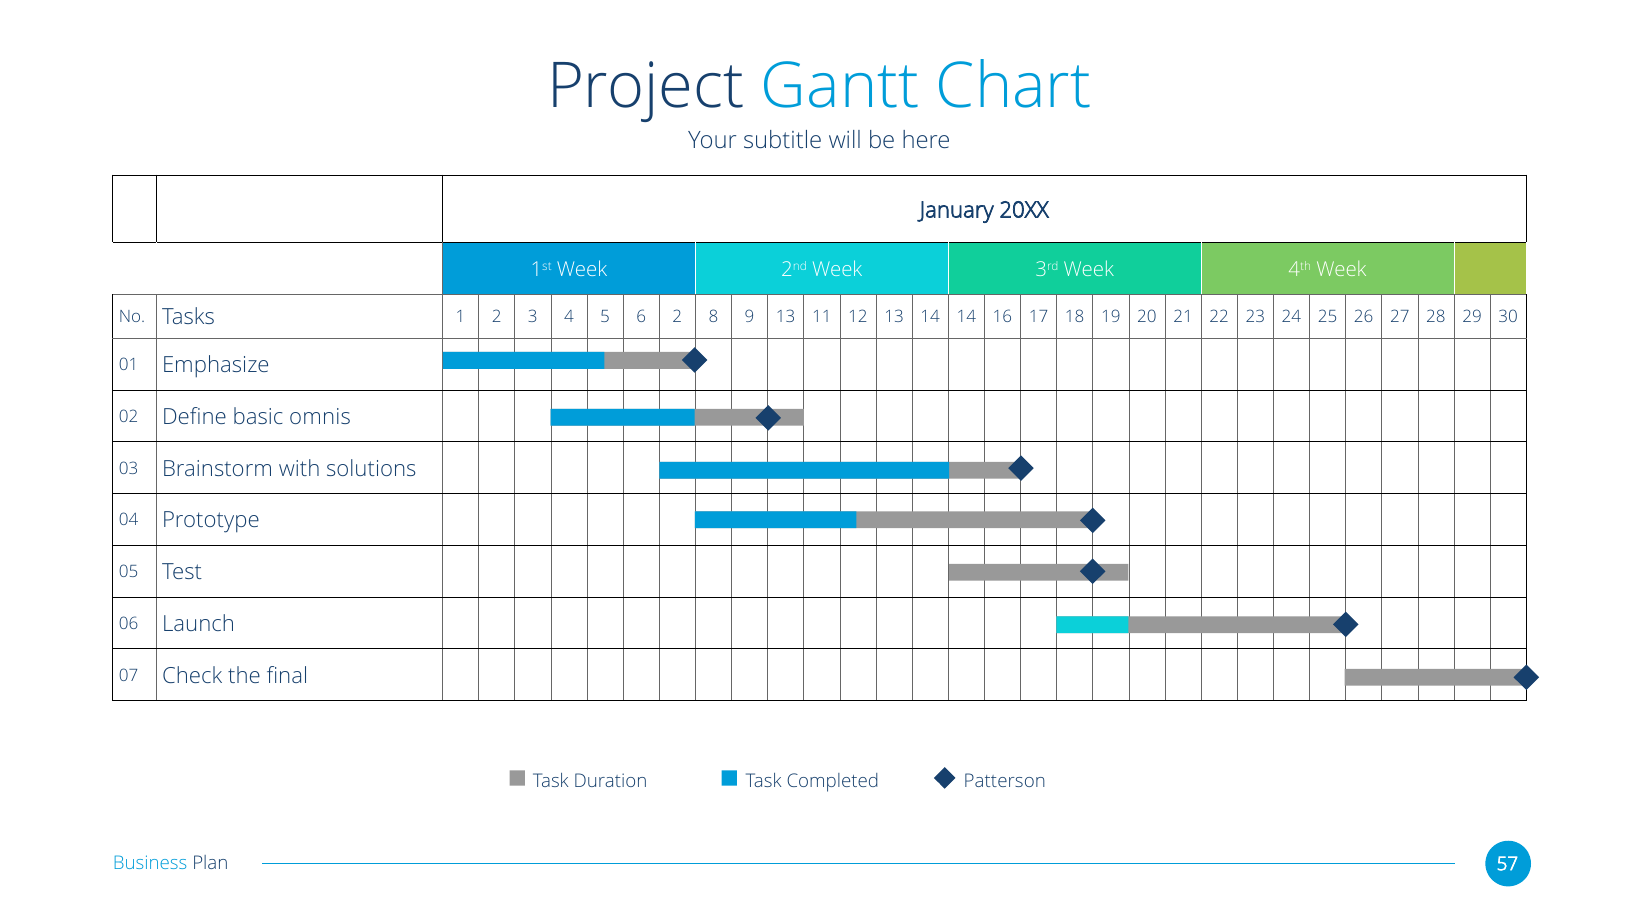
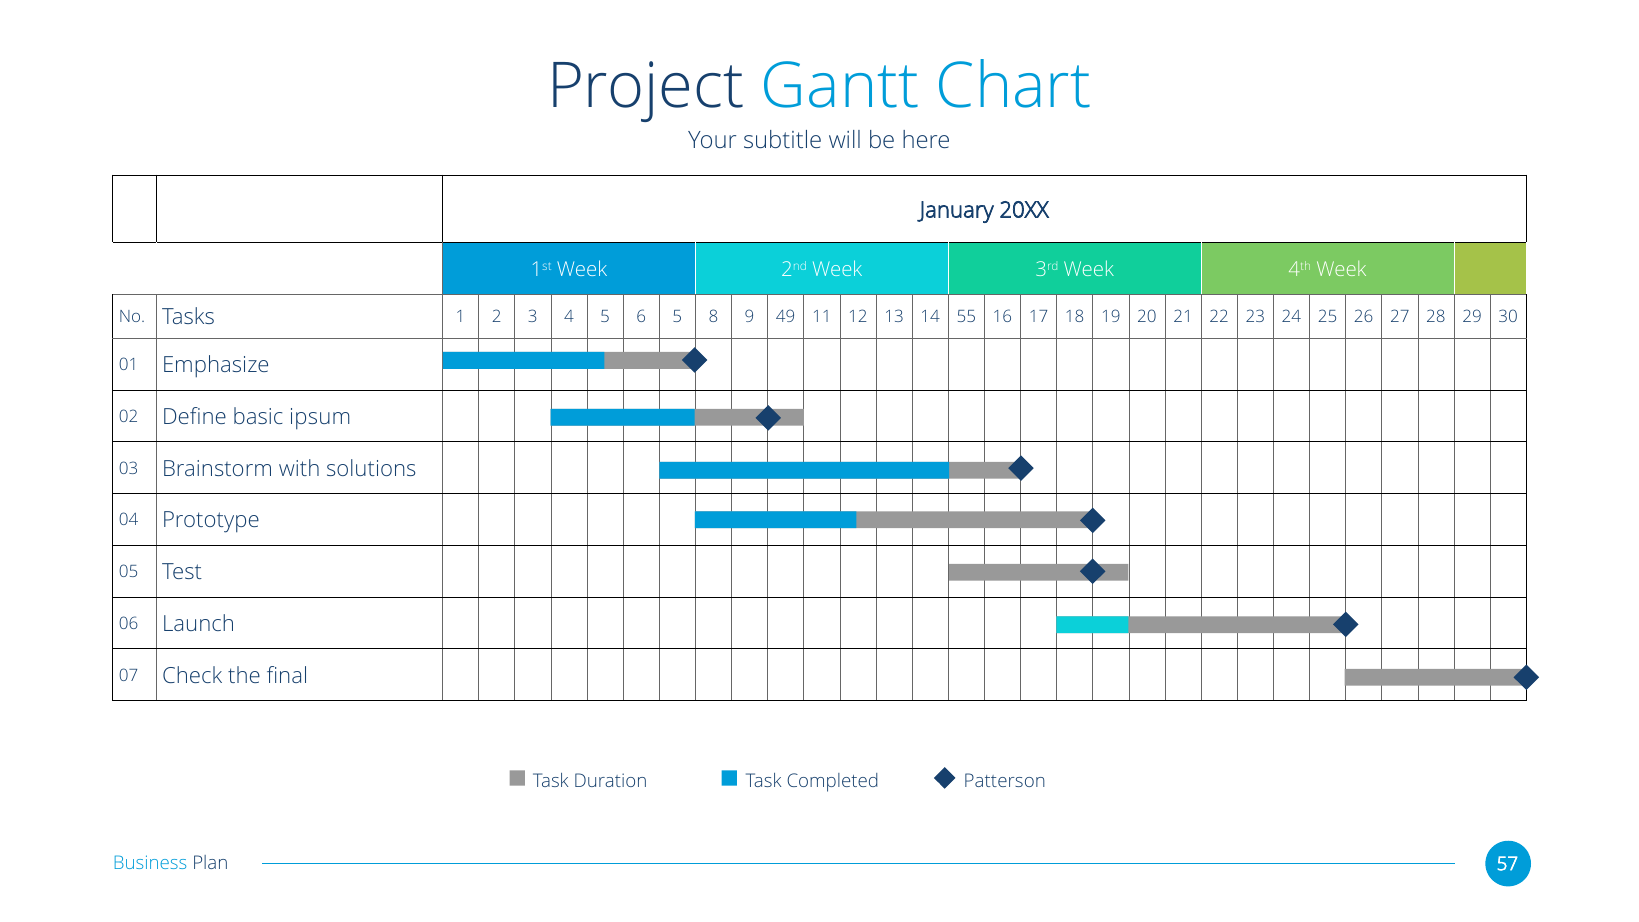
6 2: 2 -> 5 (677, 317)
9 13: 13 -> 49 (786, 317)
14 14: 14 -> 55 (966, 317)
omnis: omnis -> ipsum (320, 417)
